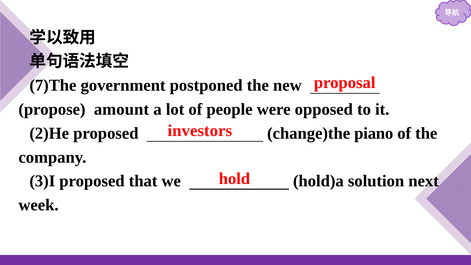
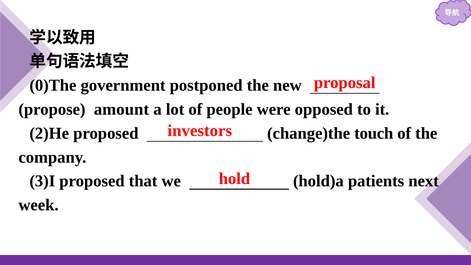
7)The: 7)The -> 0)The (53, 85)
piano: piano -> touch (374, 133)
solution: solution -> patients (376, 181)
